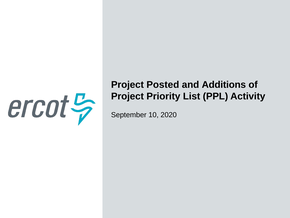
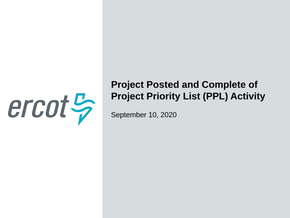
Additions: Additions -> Complete (224, 84)
